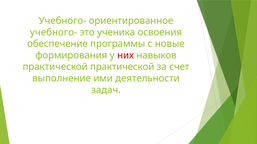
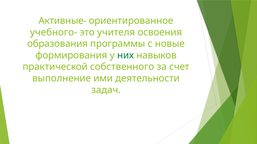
Учебного-: Учебного- -> Активные- (63, 21)
ученика: ученика -> учителя (116, 32)
обеспечение: обеспечение -> образования (57, 44)
них colour: red -> green (126, 56)
практической практической: практической -> собственного (122, 67)
